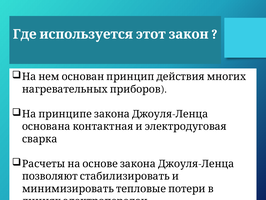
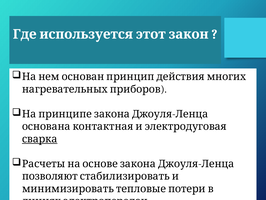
сварка underline: none -> present (40, 139)
